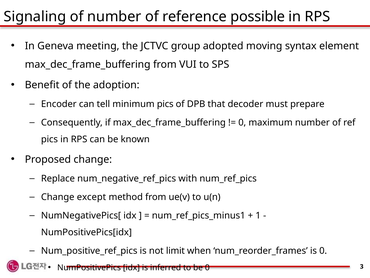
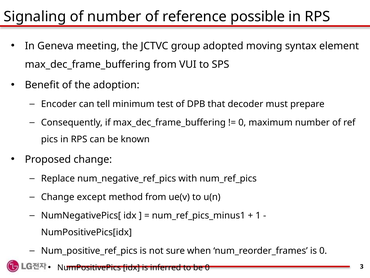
minimum pics: pics -> test (165, 104)
limit: limit -> sure (175, 250)
